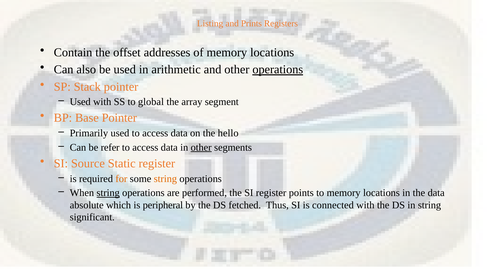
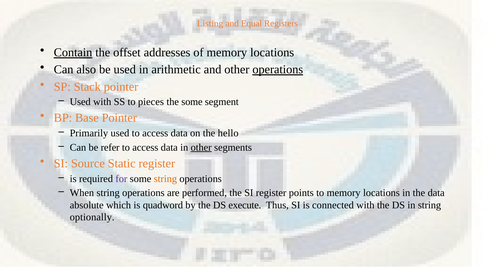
Prints: Prints -> Equal (251, 23)
Contain underline: none -> present (73, 53)
global: global -> pieces (151, 102)
the array: array -> some (192, 102)
for colour: orange -> purple (121, 179)
string underline: present -> none (108, 193)
peripheral: peripheral -> quadword (163, 205)
fetched: fetched -> execute (245, 205)
significant: significant -> optionally (92, 217)
